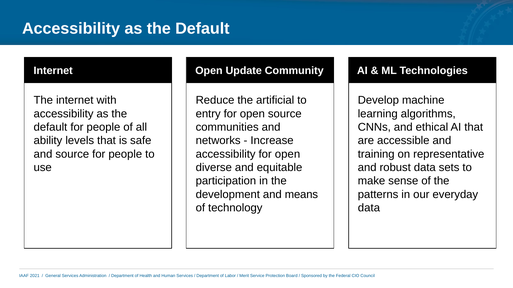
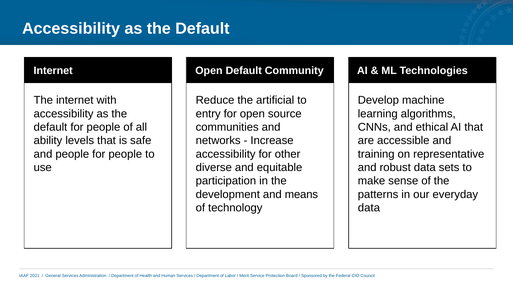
Open Update: Update -> Default (244, 71)
and source: source -> people (72, 154)
accessibility for open: open -> other (288, 154)
